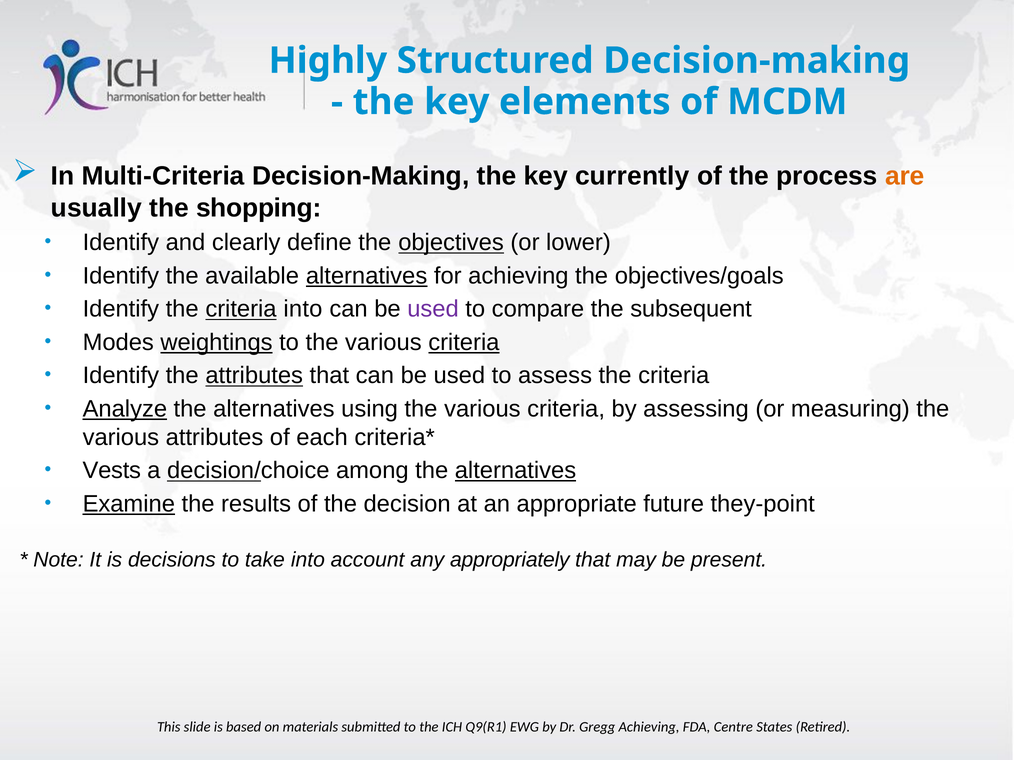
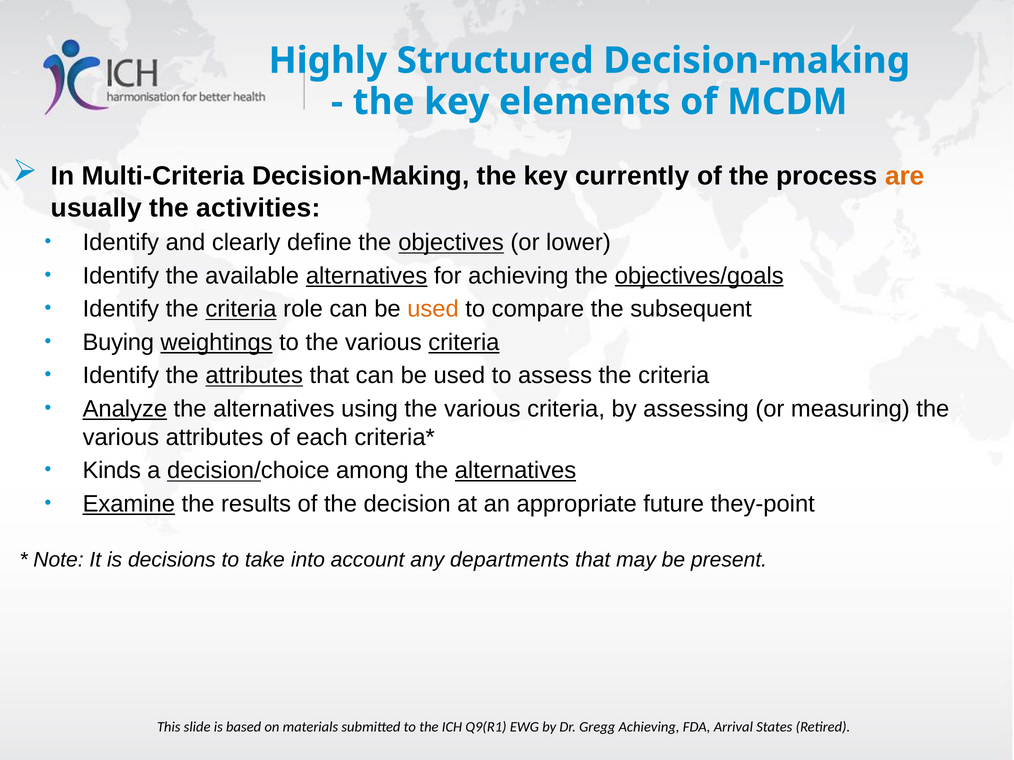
shopping: shopping -> activities (258, 208)
objectives/goals underline: none -> present (699, 276)
criteria into: into -> role (303, 309)
used colour: purple -> orange (433, 309)
Modes: Modes -> Buying (118, 342)
Vests: Vests -> Kinds (112, 471)
appropriately: appropriately -> departments (510, 560)
Centre: Centre -> Arrival (733, 727)
